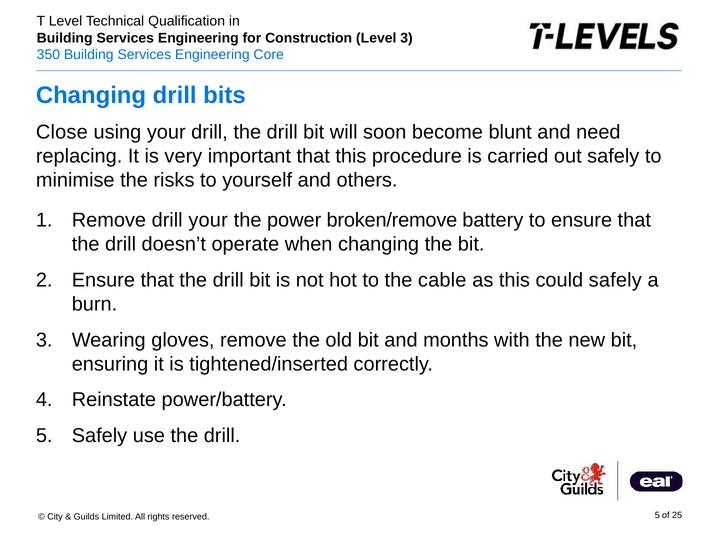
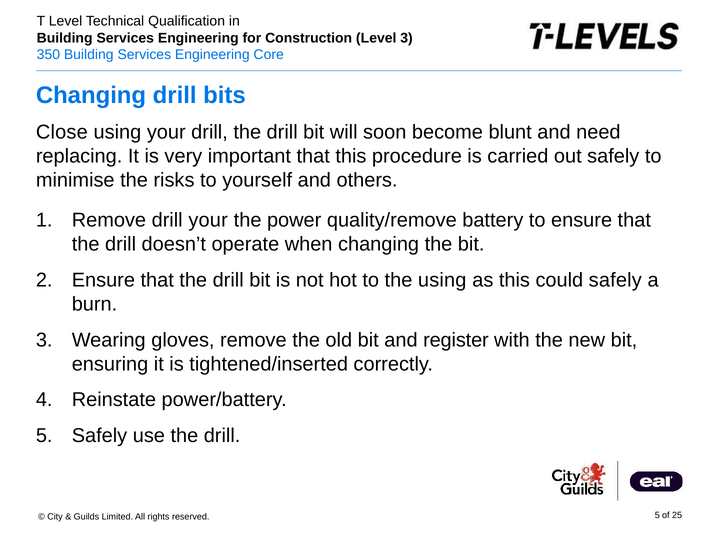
broken/remove: broken/remove -> quality/remove (392, 220)
the cable: cable -> using (442, 280)
months: months -> register (456, 340)
